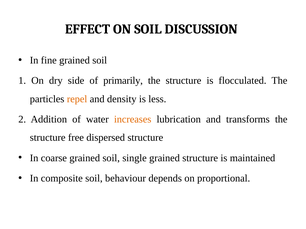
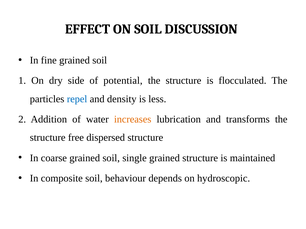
primarily: primarily -> potential (123, 81)
repel colour: orange -> blue (77, 99)
proportional: proportional -> hydroscopic (224, 179)
